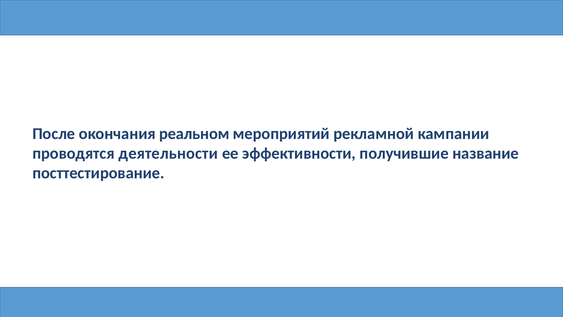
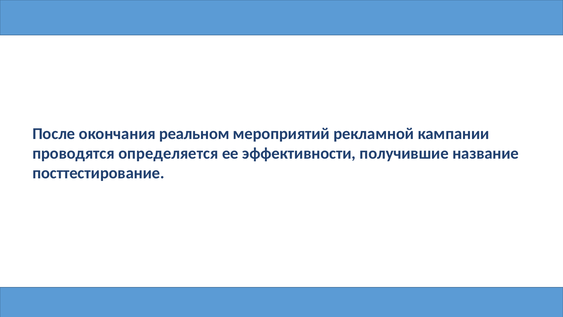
деятельности: деятельности -> определяется (168, 153)
